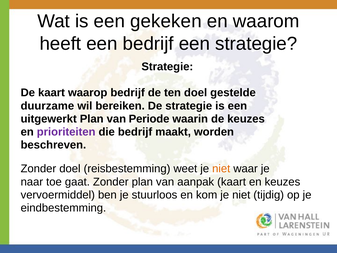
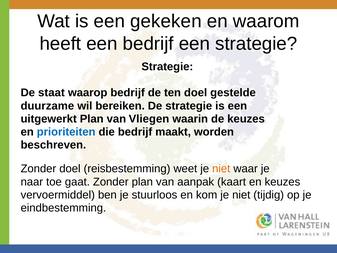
De kaart: kaart -> staat (51, 93)
Periode: Periode -> Vliegen (149, 119)
prioriteiten colour: purple -> blue (66, 132)
